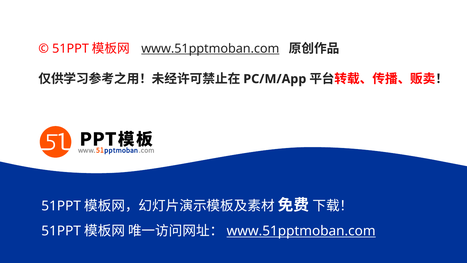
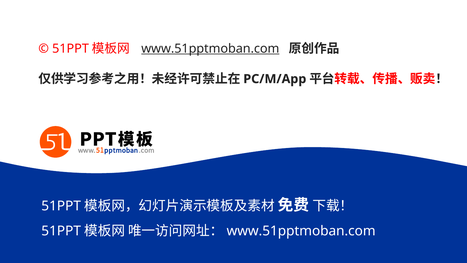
www.51pptmoban.com underline: present -> none (301, 231)
